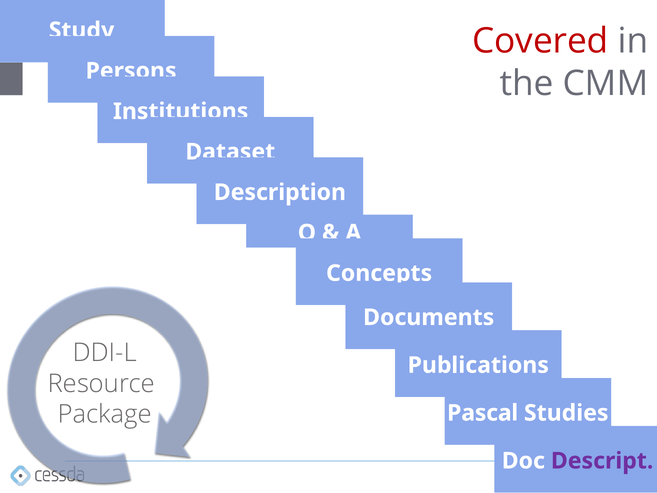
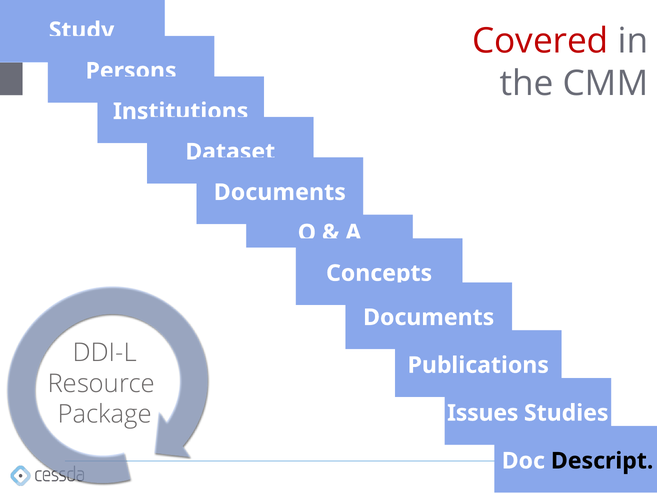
Description: Description -> Documents (280, 192)
Pascal: Pascal -> Issues (483, 413)
Descript colour: purple -> black (602, 461)
